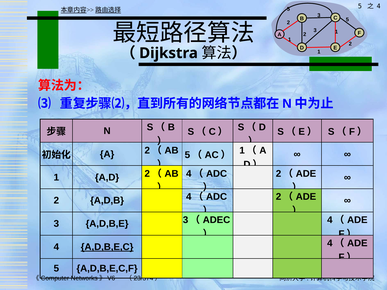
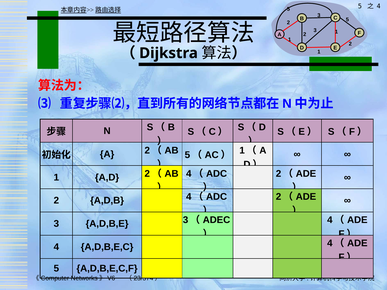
A,D,B,E,C underline: present -> none (107, 247)
